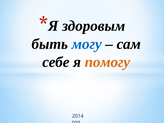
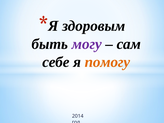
могу colour: blue -> purple (87, 44)
